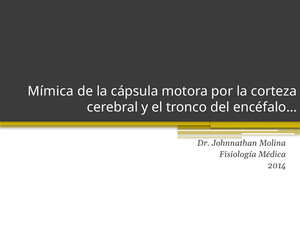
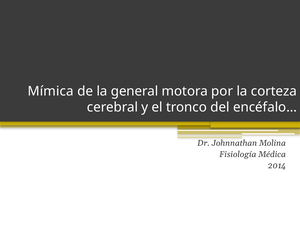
cápsula: cápsula -> general (135, 91)
